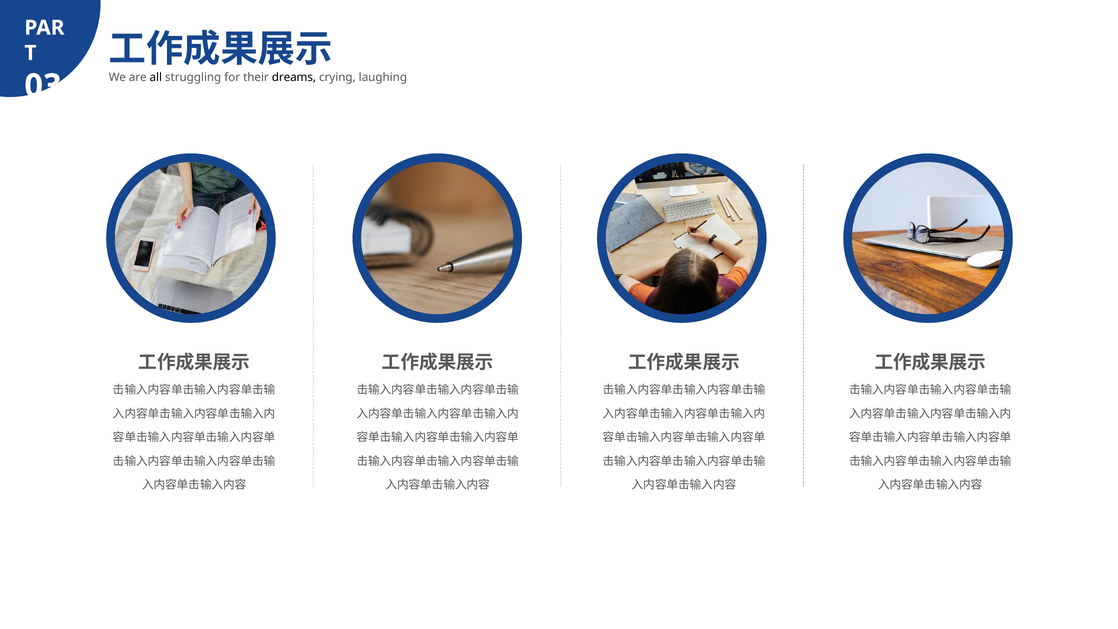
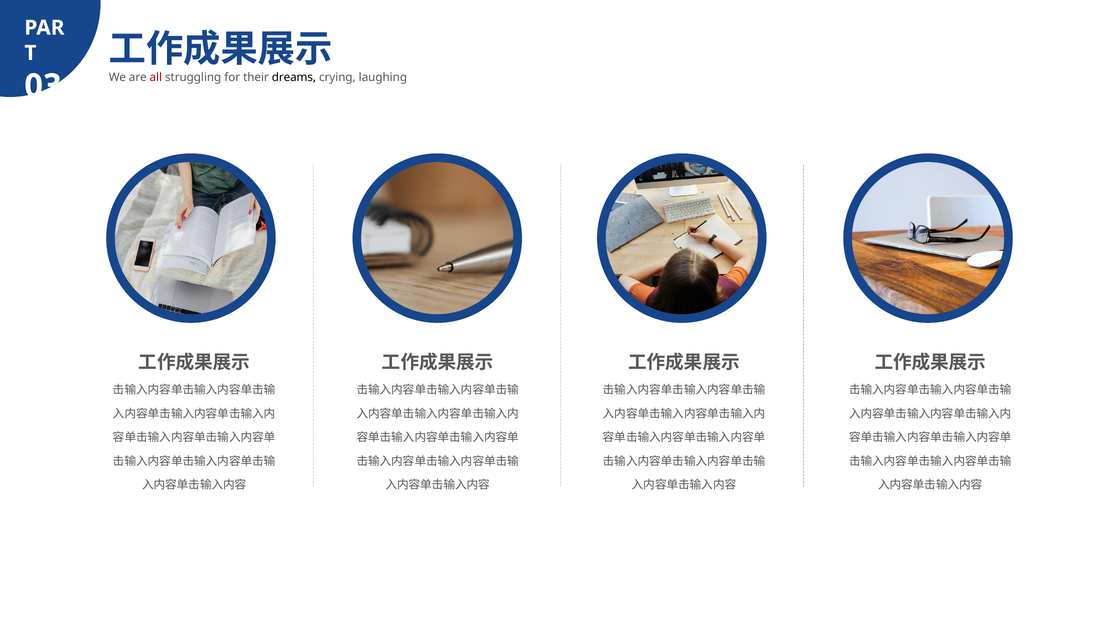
all colour: black -> red (156, 77)
